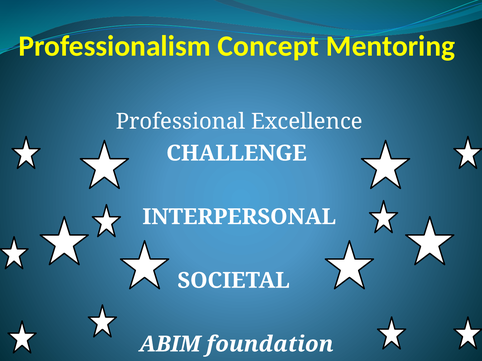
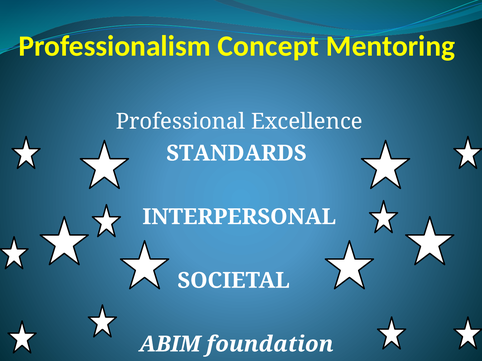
CHALLENGE: CHALLENGE -> STANDARDS (236, 153)
